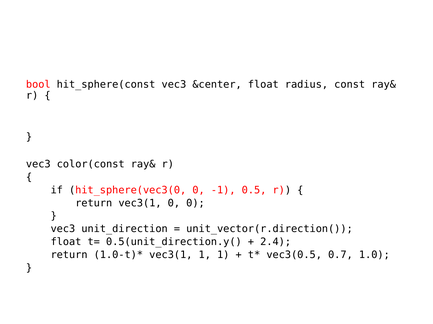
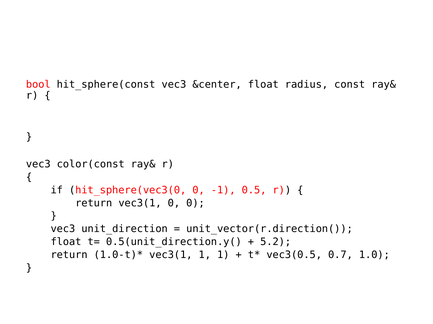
2.4: 2.4 -> 5.2 (276, 242)
